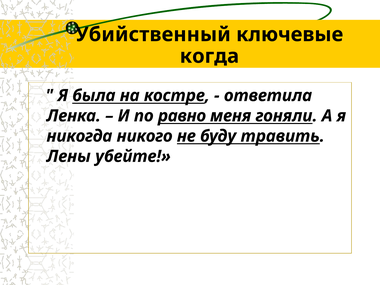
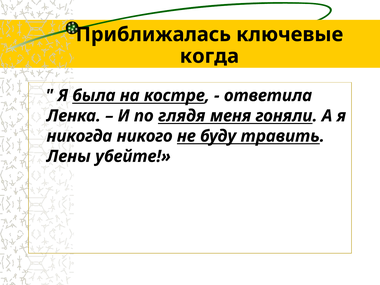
Убийственный: Убийственный -> Приближалась (153, 35)
равно: равно -> глядя (182, 116)
